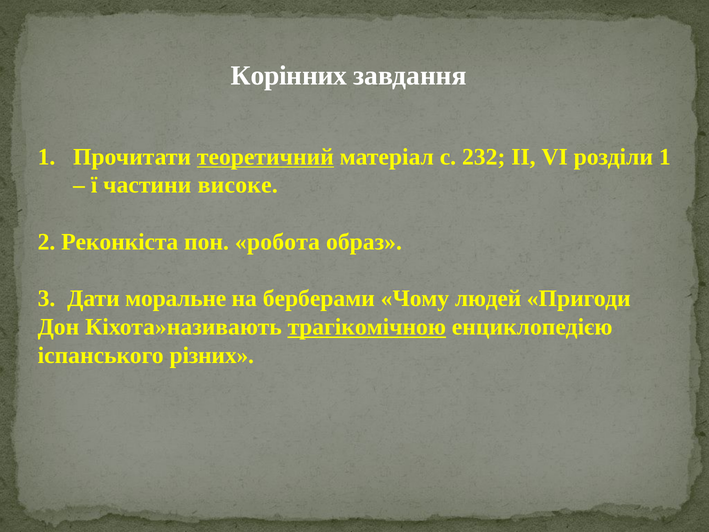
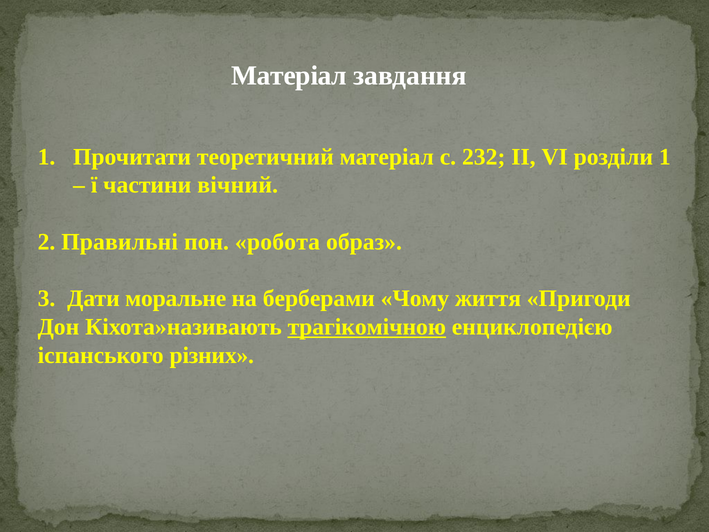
Корінних: Корінних -> Матеріал (289, 76)
теоретичний underline: present -> none (265, 157)
високе: високе -> вічний (238, 185)
Реконкіста: Реконкіста -> Правильні (120, 242)
людей: людей -> життя (488, 299)
